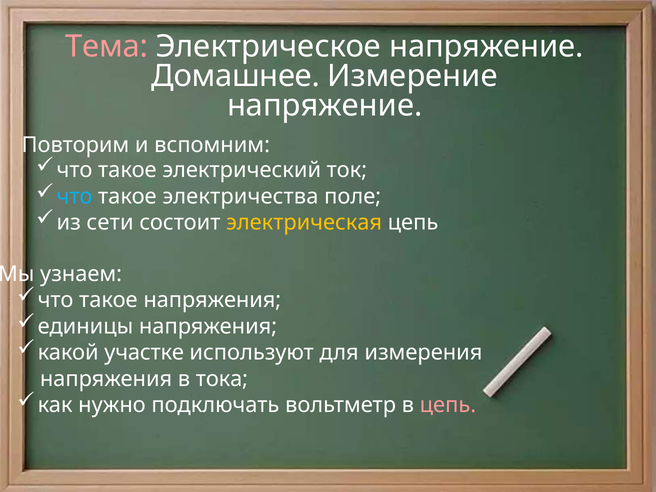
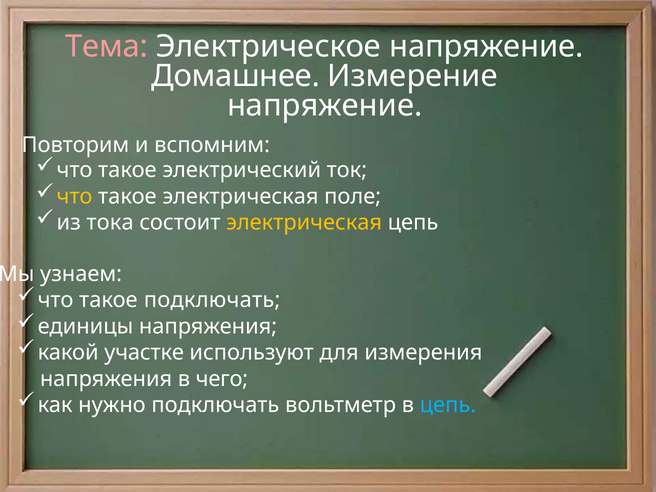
что colour: light blue -> yellow (75, 196)
такое электричества: электричества -> электрическая (240, 196)
сети: сети -> тока (110, 223)
такое напряжения: напряжения -> подключать (212, 300)
тока: тока -> чего (222, 379)
цепь colour: pink -> light blue (448, 405)
